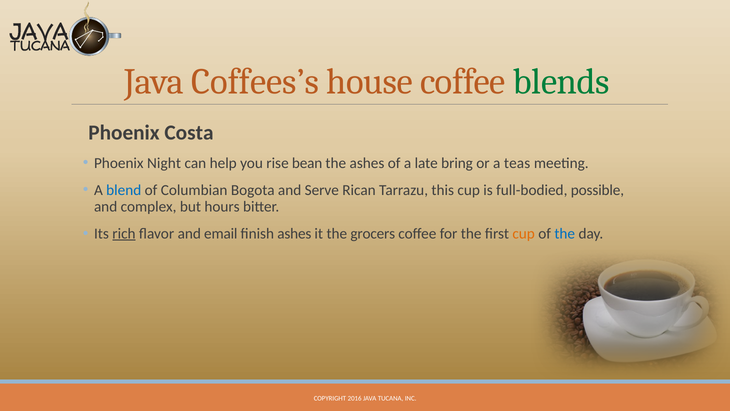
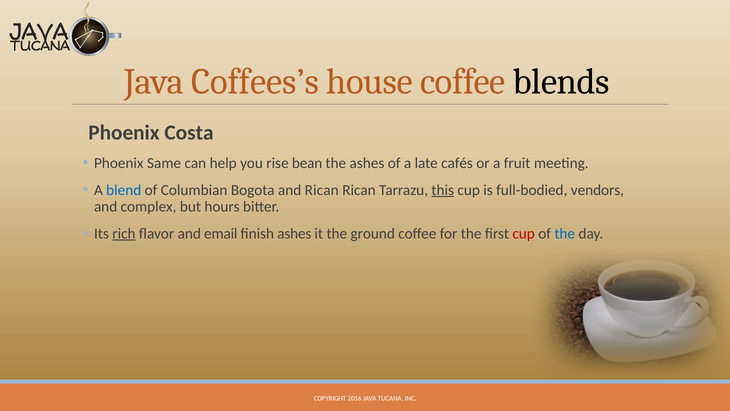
blends colour: green -> black (561, 82)
Night: Night -> Same (164, 163)
bring: bring -> cafés (457, 163)
teas: teas -> fruit (517, 163)
and Serve: Serve -> Rican (322, 190)
this underline: none -> present (443, 190)
possible: possible -> vendors (597, 190)
grocers: grocers -> ground (373, 233)
cup colour: orange -> red (524, 233)
